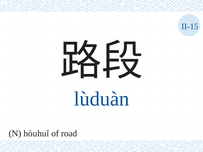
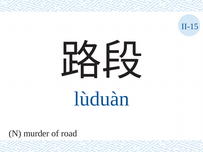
hòuhuǐ: hòuhuǐ -> murder (36, 134)
